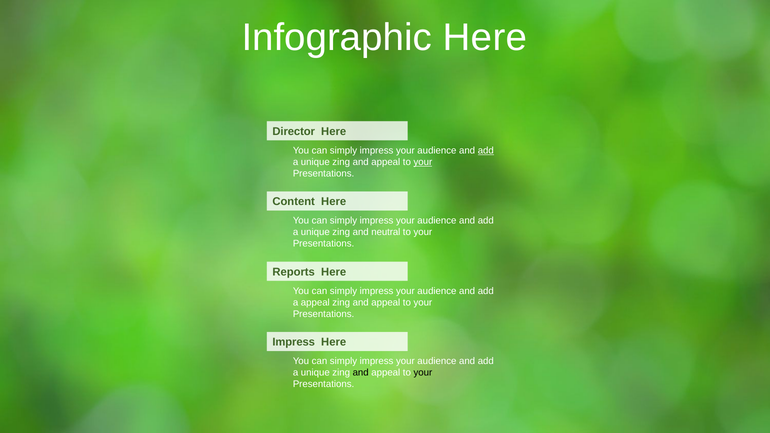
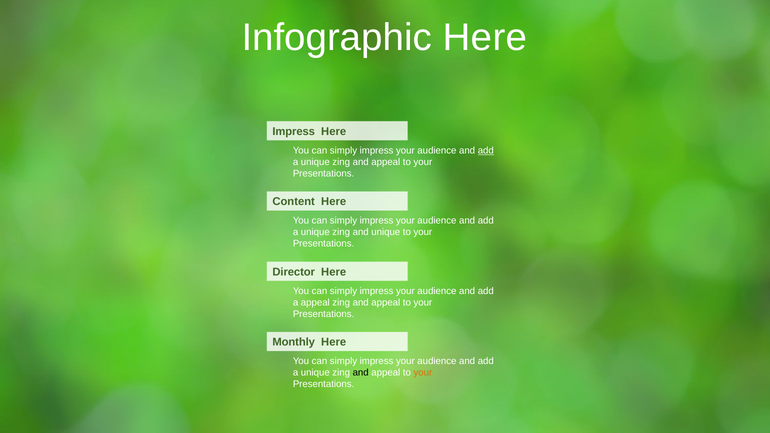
Director: Director -> Impress (294, 132)
your underline: present -> none (423, 162)
and neutral: neutral -> unique (386, 232)
Reports: Reports -> Director (294, 272)
Impress: Impress -> Monthly (294, 342)
your colour: black -> orange (423, 373)
